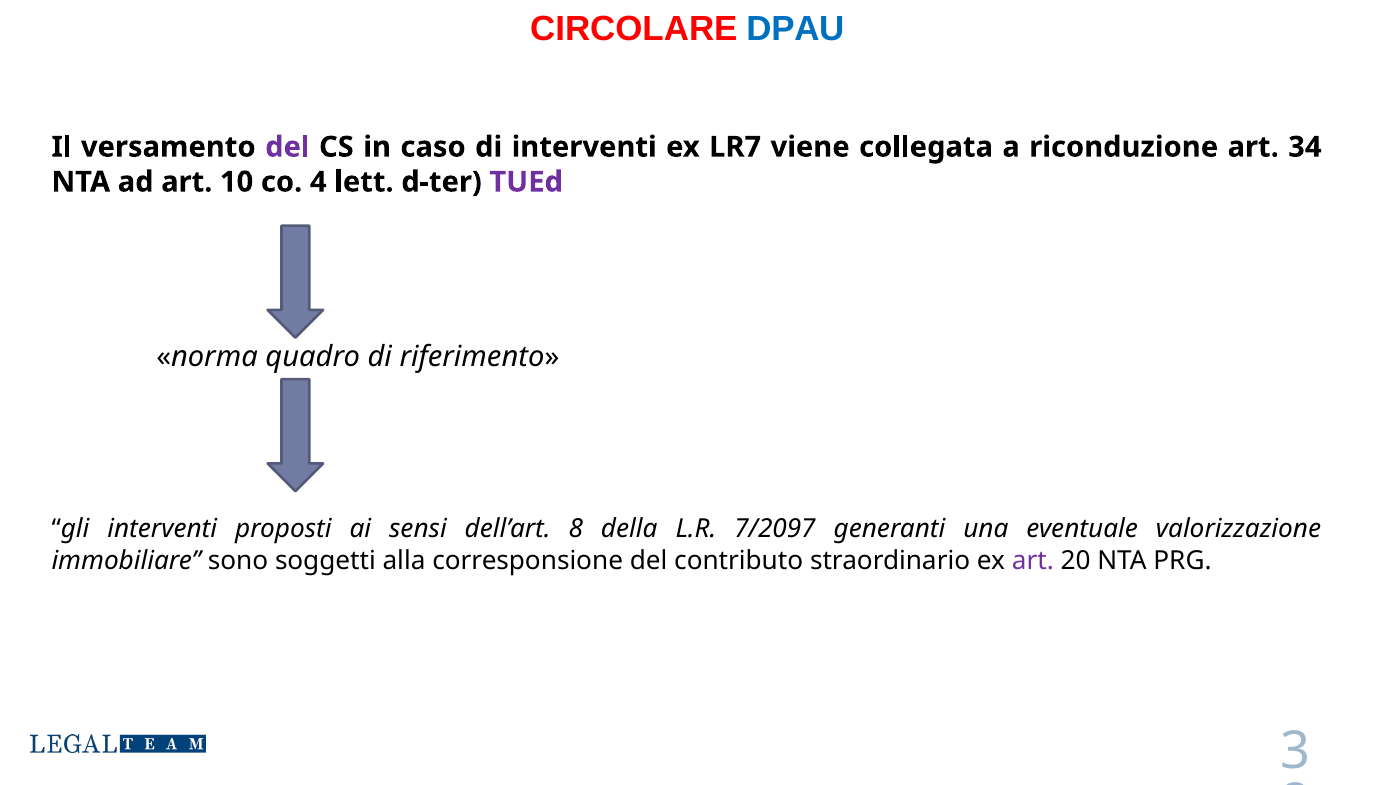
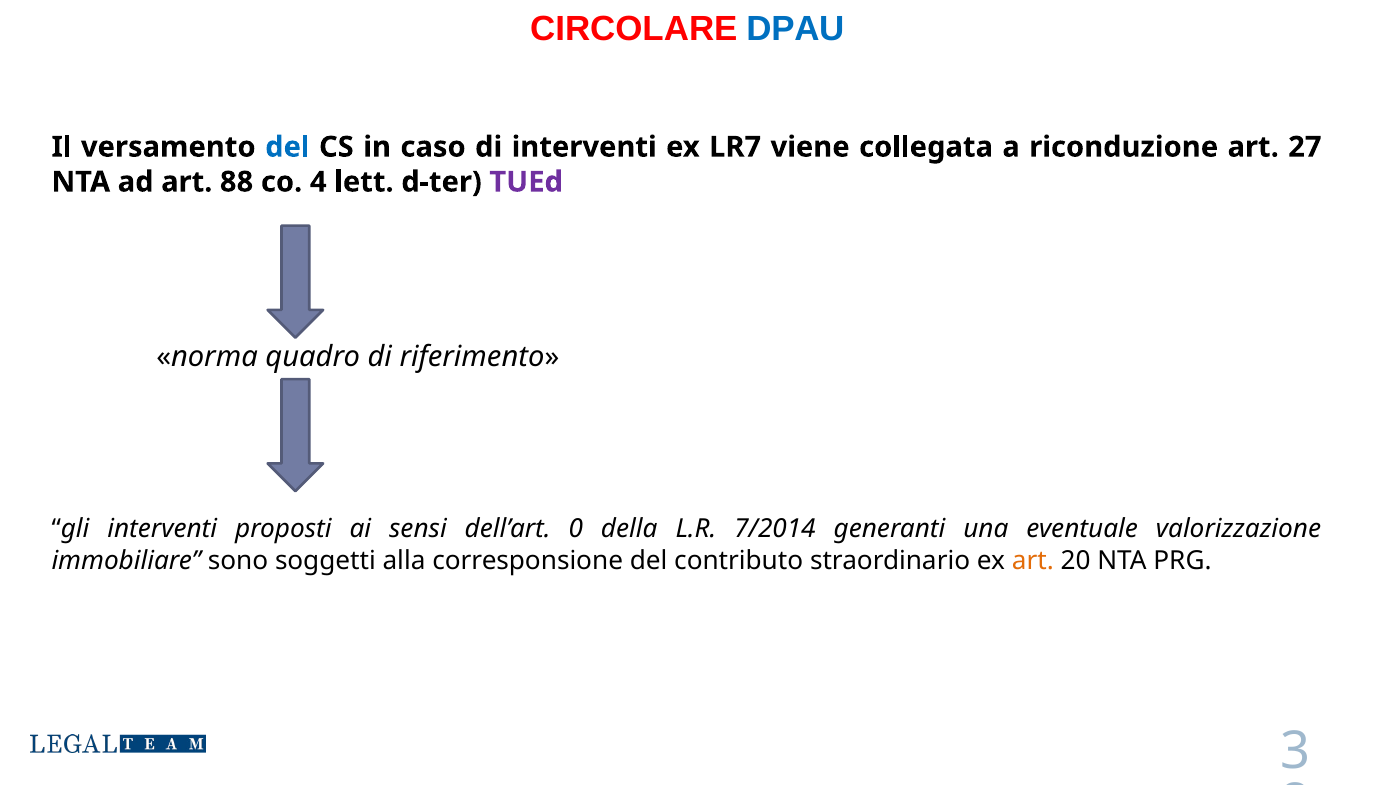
del colour: purple -> blue (287, 147)
34: 34 -> 27 (1305, 147)
10: 10 -> 88 (237, 182)
dell’art 8: 8 -> 0 (576, 529)
7/2097: 7/2097 -> 7/2014 (775, 529)
art colour: purple -> orange (1033, 561)
